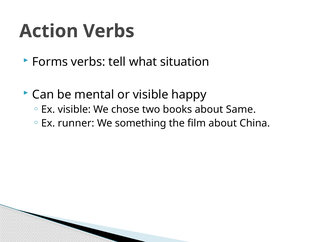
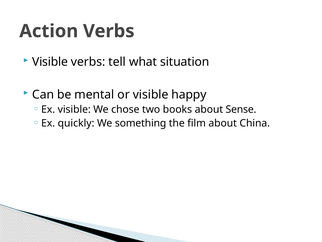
Forms: Forms -> Visible (50, 62)
Same: Same -> Sense (241, 109)
runner: runner -> quickly (76, 123)
